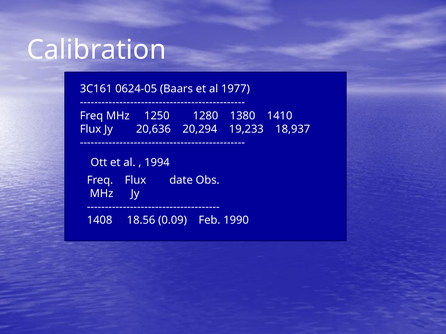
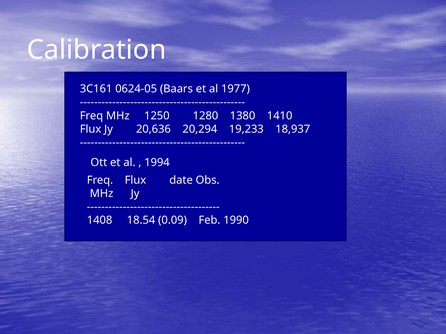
18.56: 18.56 -> 18.54 (141, 221)
